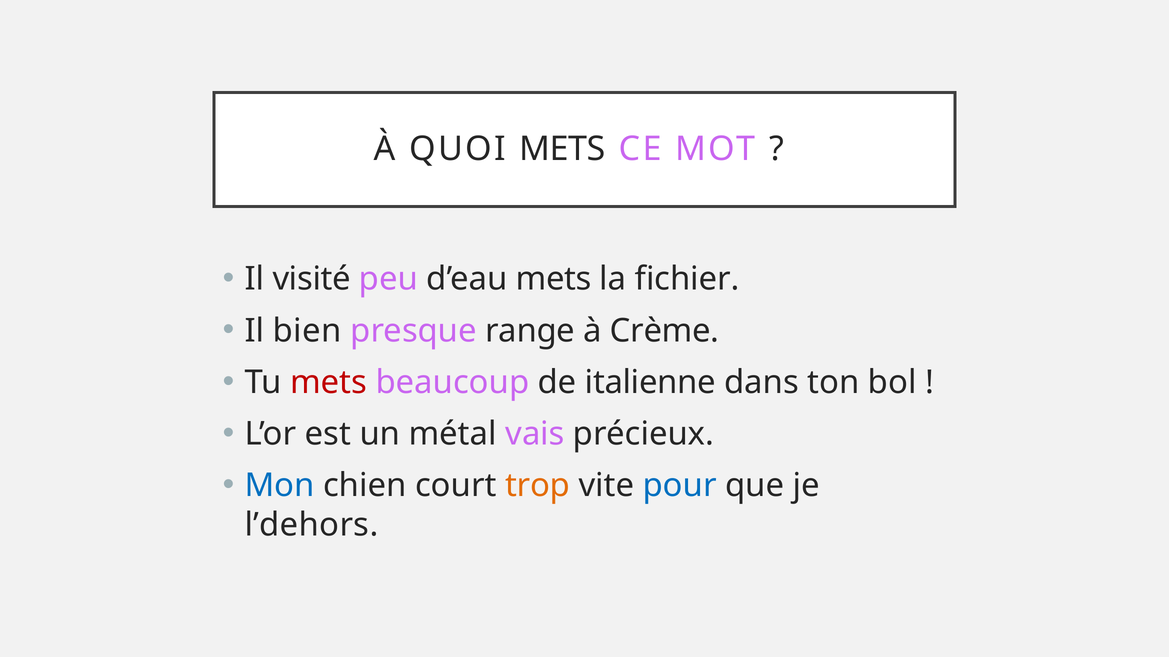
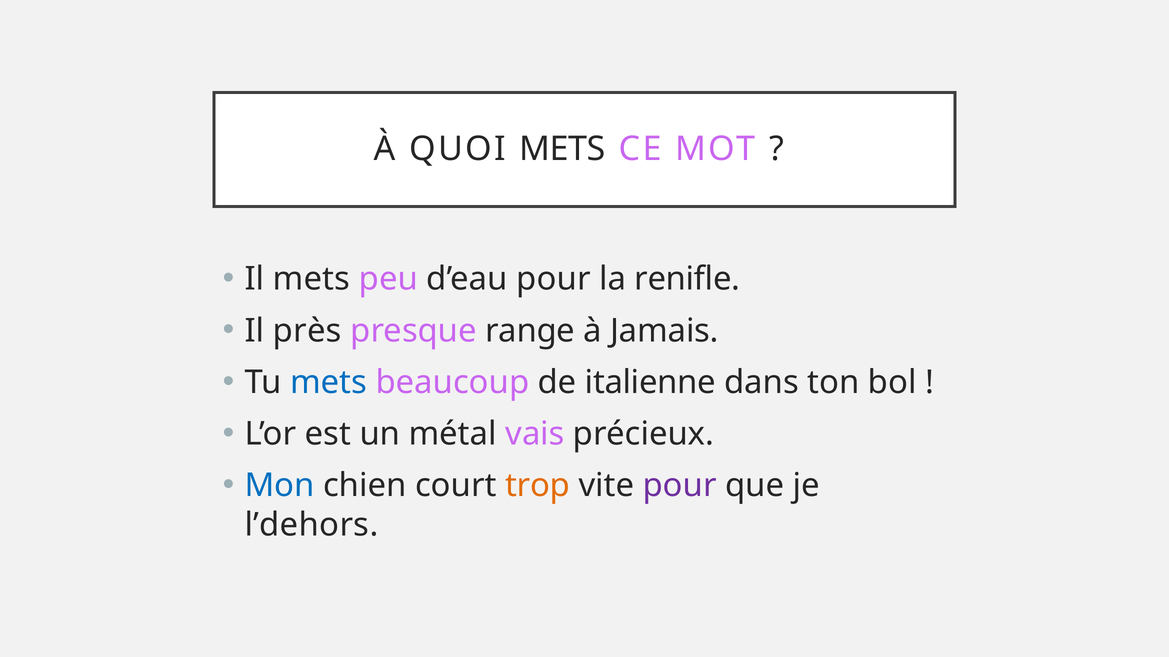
Il visité: visité -> mets (311, 279)
d’eau mets: mets -> pour (554, 279)
fichier: fichier -> renifle (687, 279)
bien: bien -> près (307, 331)
Crème: Crème -> Jamais (664, 331)
mets colour: red -> blue (328, 383)
pour colour: blue -> purple (680, 486)
